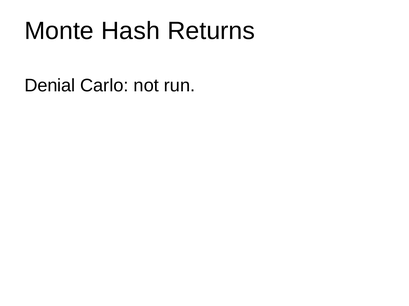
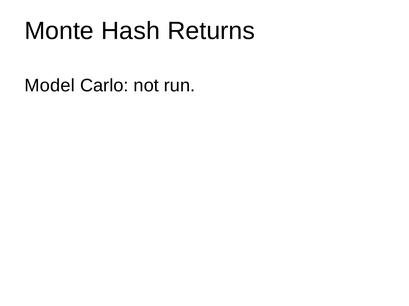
Denial: Denial -> Model (50, 86)
